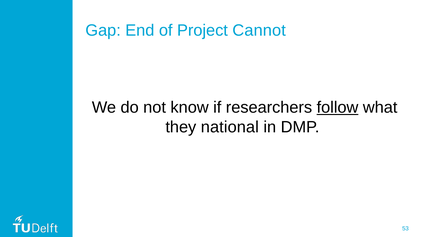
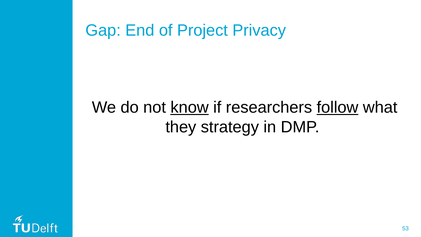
Cannot: Cannot -> Privacy (259, 30)
know underline: none -> present (190, 107)
national: national -> strategy (230, 127)
